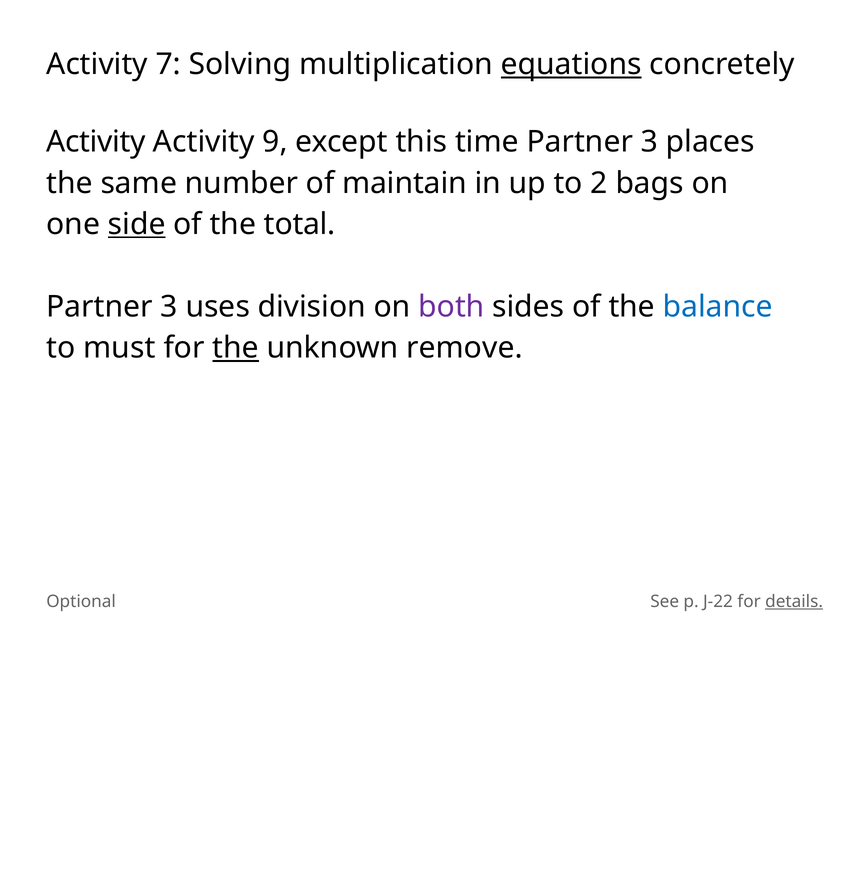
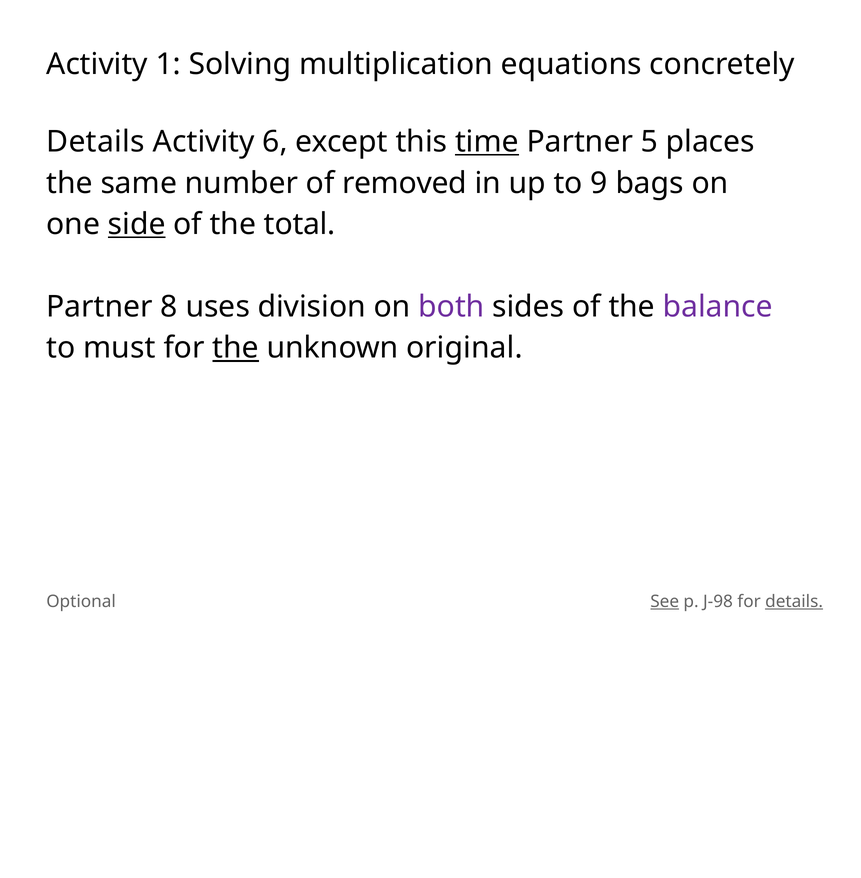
7: 7 -> 1 (168, 65)
equations underline: present -> none (571, 65)
Activity: Activity -> Details (96, 142)
9: 9 -> 6 (275, 142)
time underline: none -> present (487, 142)
3: 3 -> 5 (649, 142)
maintain: maintain -> removed (405, 183)
2: 2 -> 9 (599, 183)
3: 3 -> 8 (169, 307)
balance colour: blue -> purple (718, 307)
remove: remove -> original (464, 348)
See underline: none -> present (665, 602)
J-22: J-22 -> J-98 (718, 602)
